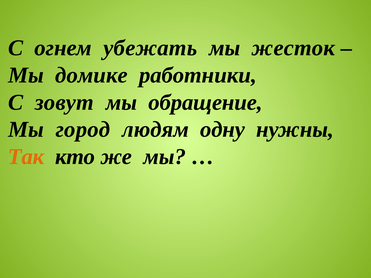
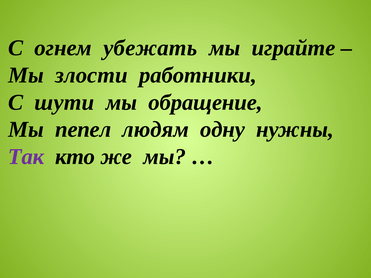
жесток: жесток -> играйте (293, 48)
домике: домике -> злости (91, 75)
зовут: зовут -> шути (64, 102)
город: город -> пепел (83, 130)
Так colour: orange -> purple (26, 157)
